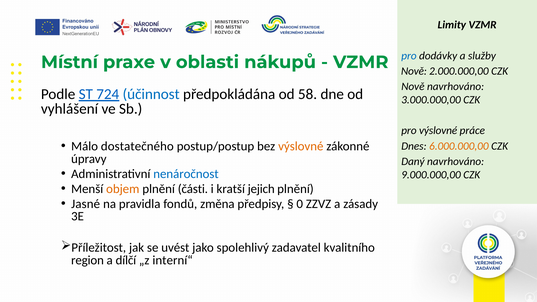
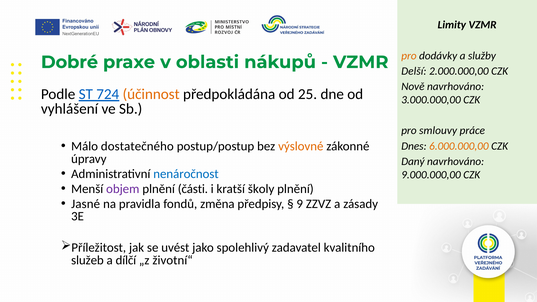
pro colour: blue -> orange (409, 56)
Místní: Místní -> Dobré (70, 62)
Nově: Nově -> Delší (414, 71)
účinnost colour: blue -> orange (151, 94)
58: 58 -> 25 (308, 94)
pro výslovné: výslovné -> smlouvy (438, 131)
objem colour: orange -> purple (123, 189)
jejich: jejich -> školy (261, 189)
0: 0 -> 9 (300, 204)
region: region -> služeb (87, 260)
interní“: interní“ -> životní“ (173, 260)
